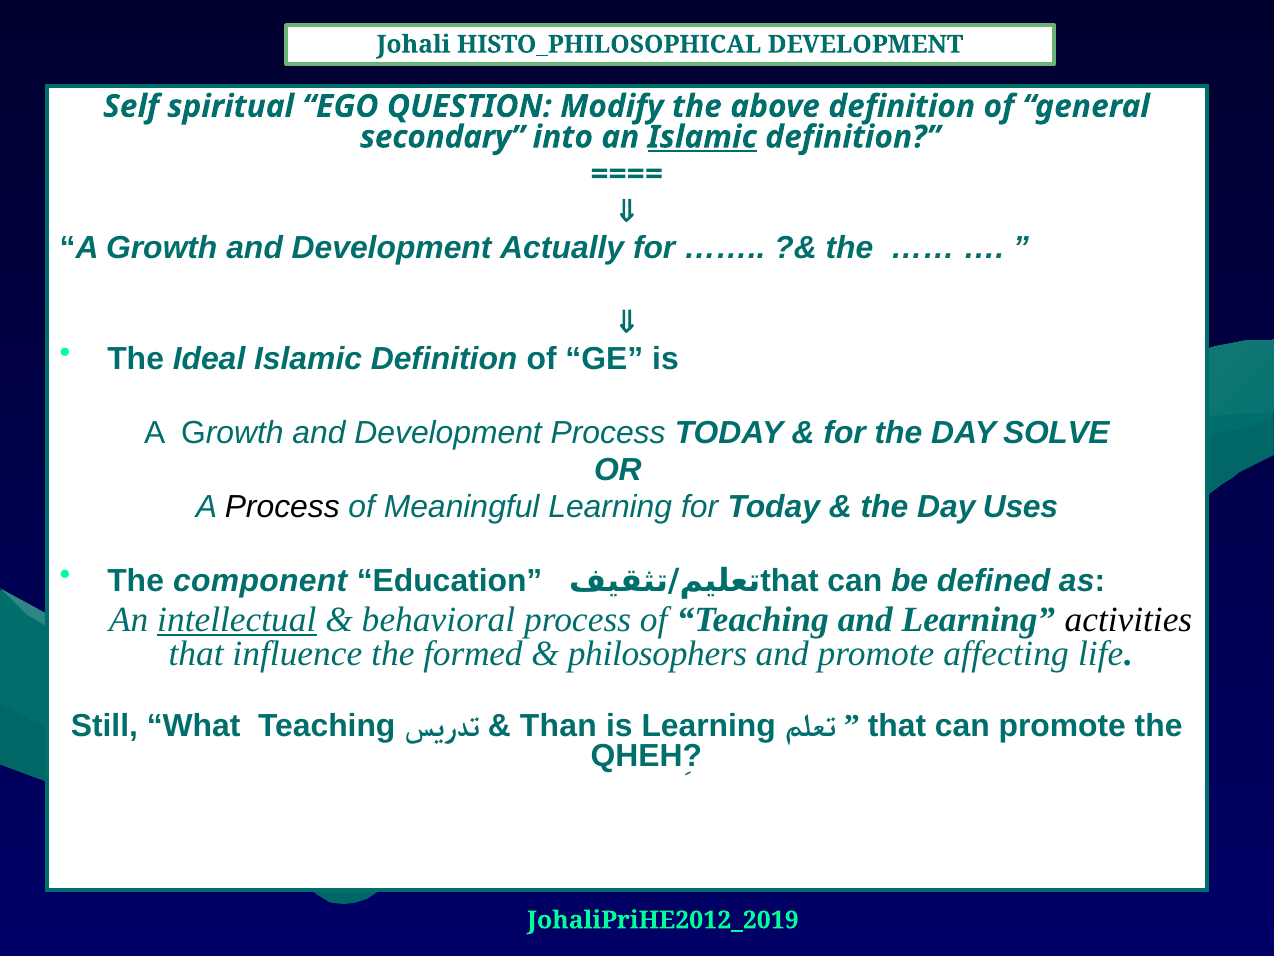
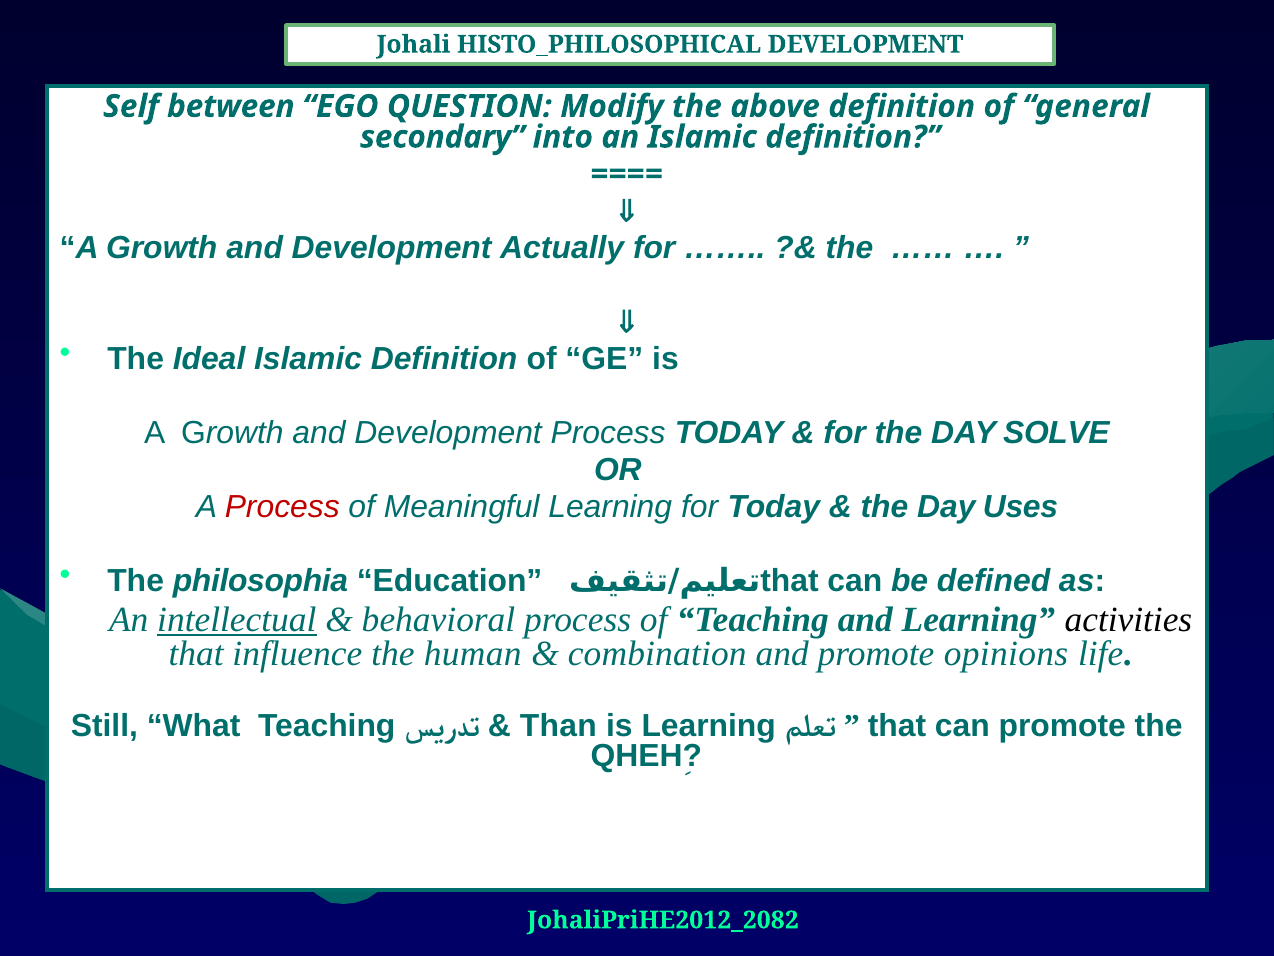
spiritual: spiritual -> between (231, 106)
Islamic underline: present -> none (702, 137)
Process colour: black -> red (282, 507)
component: component -> philosophia (260, 580)
formed: formed -> human (473, 654)
philosophers: philosophers -> combination (657, 654)
affecting: affecting -> opinions (1006, 654)
JohaliPriHE2012_2019: JohaliPriHE2012_2019 -> JohaliPriHE2012_2082 (663, 920)
